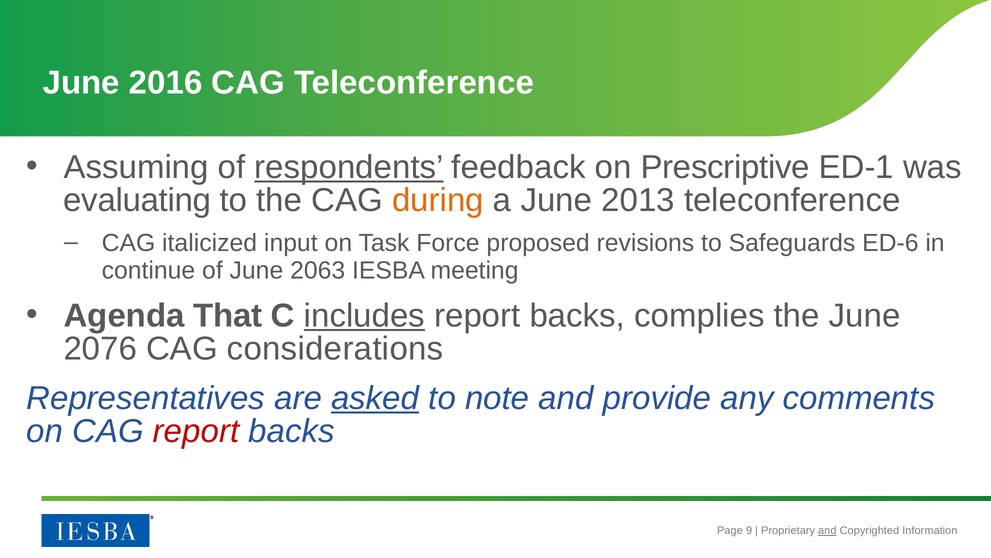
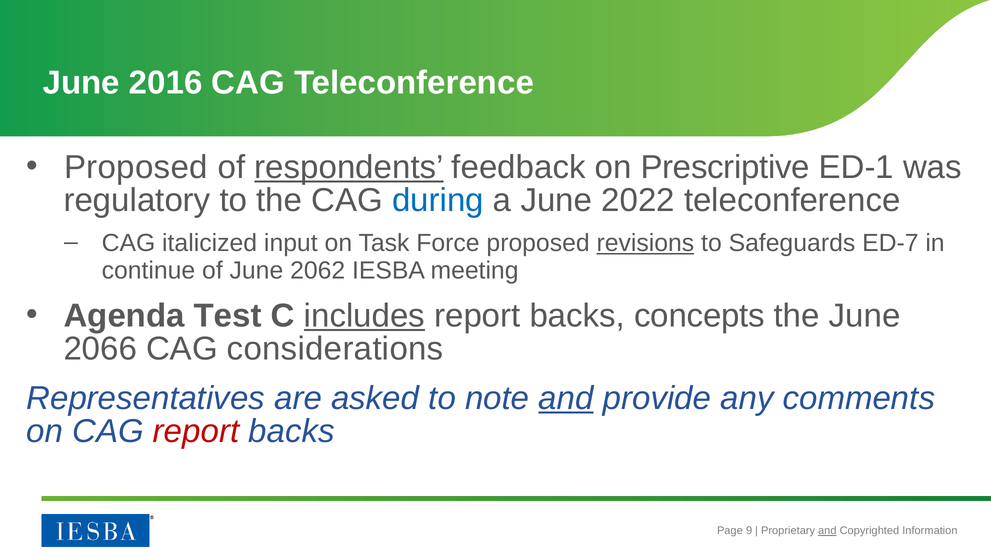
Assuming: Assuming -> Proposed (136, 167)
evaluating: evaluating -> regulatory (137, 200)
during colour: orange -> blue (438, 200)
2013: 2013 -> 2022 (638, 200)
revisions underline: none -> present (645, 243)
ED-6: ED-6 -> ED-7 (890, 243)
2063: 2063 -> 2062 (318, 270)
That: That -> Test (228, 315)
complies: complies -> concepts (700, 315)
2076: 2076 -> 2066 (100, 349)
asked underline: present -> none (375, 398)
and underline: none -> present (566, 398)
